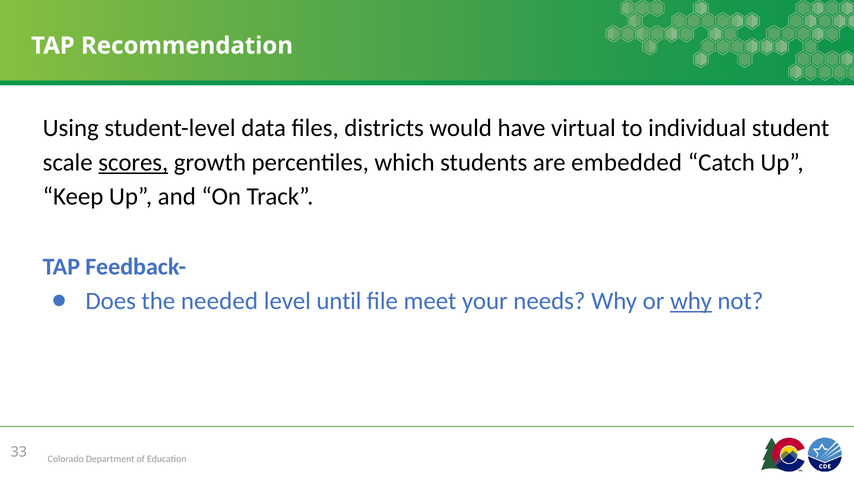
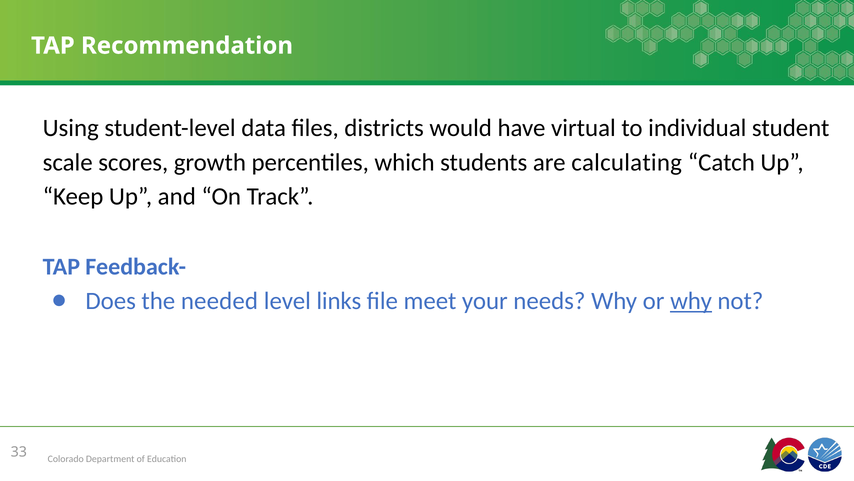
scores underline: present -> none (133, 162)
embedded: embedded -> calculating (627, 162)
until: until -> links (339, 300)
